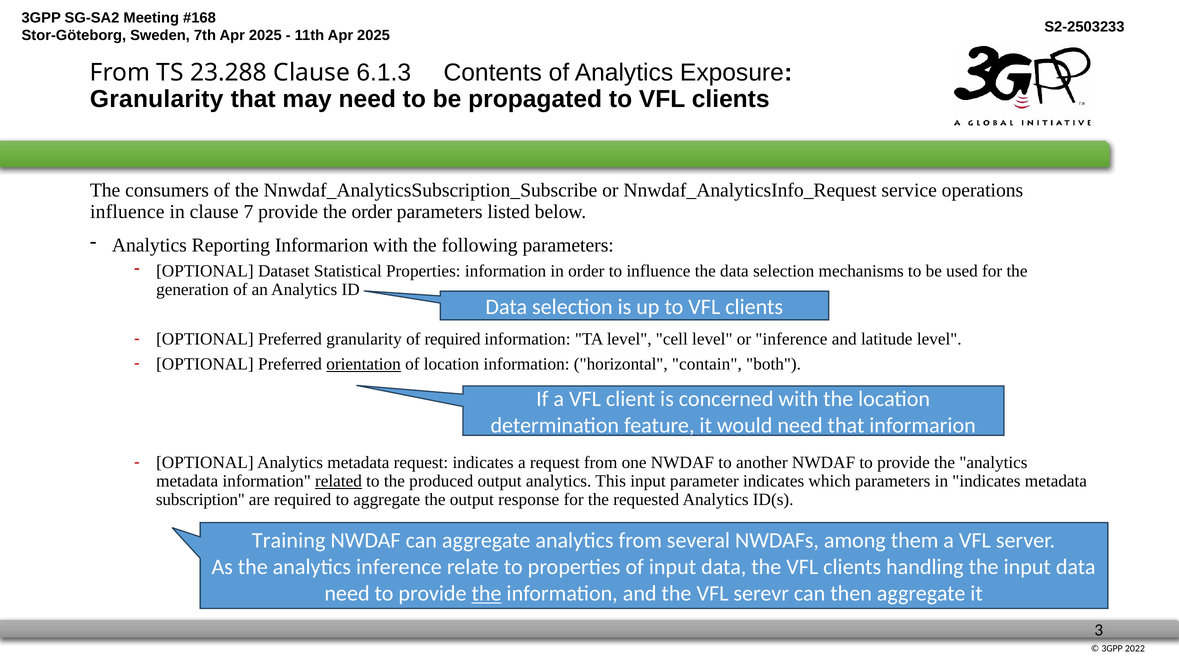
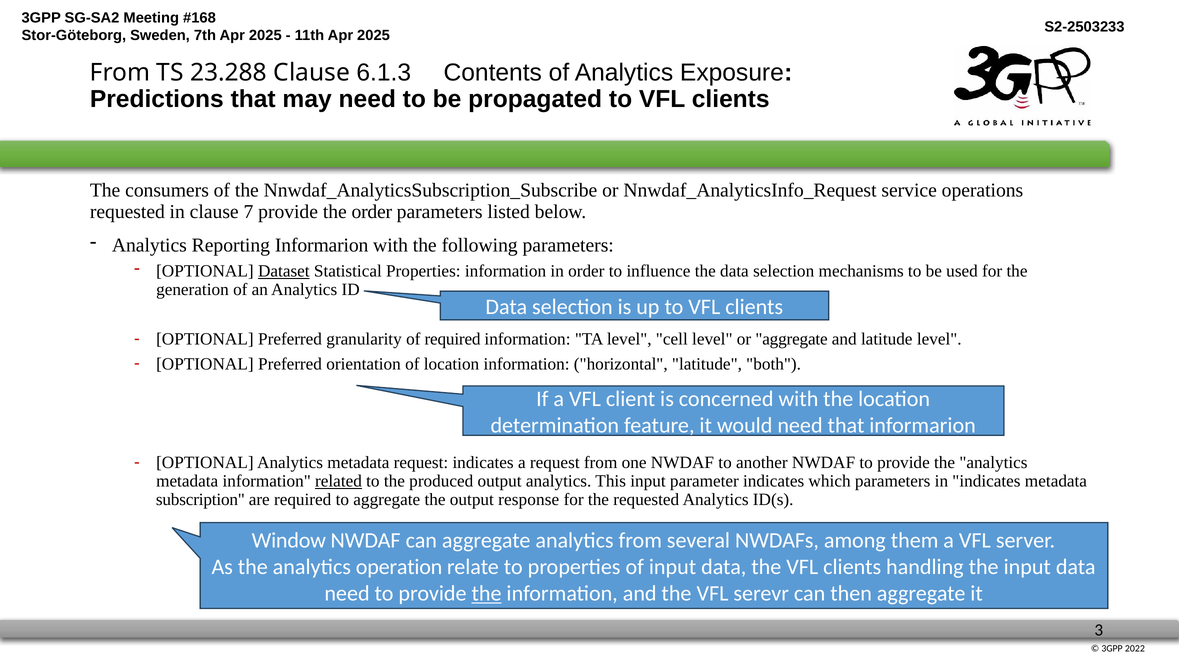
Granularity: Granularity -> Predictions (157, 99)
influence: influence -> requested (127, 212)
Dataset underline: none -> present (284, 271)
or inference: inference -> aggregate (792, 339)
orientation underline: present -> none (364, 364)
horizontal contain: contain -> latitude (707, 364)
Training: Training -> Window (289, 541)
analytics inference: inference -> operation (399, 567)
